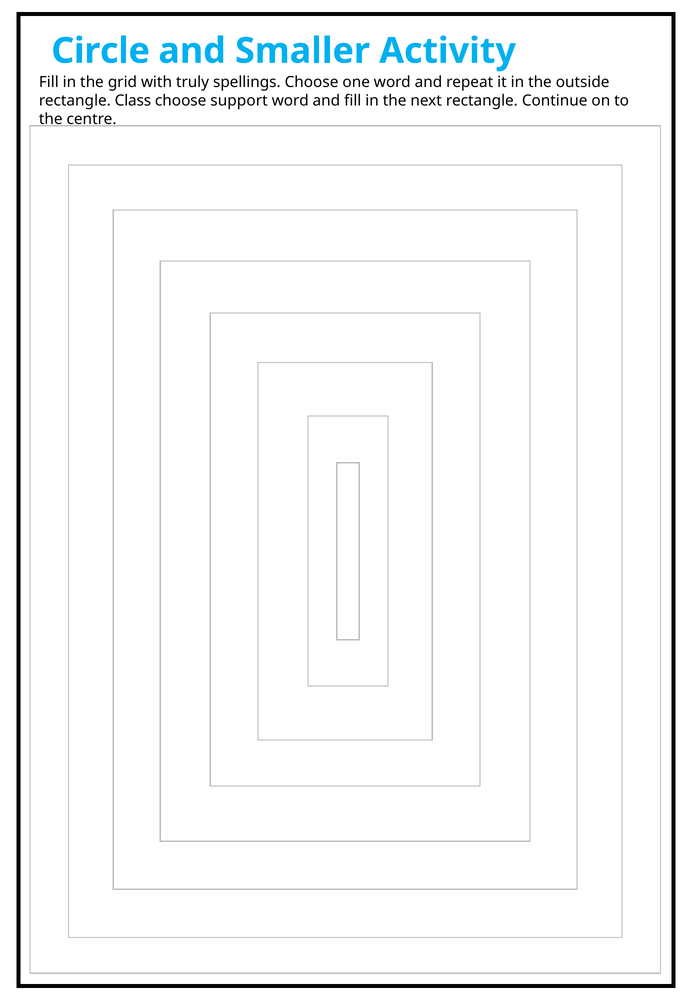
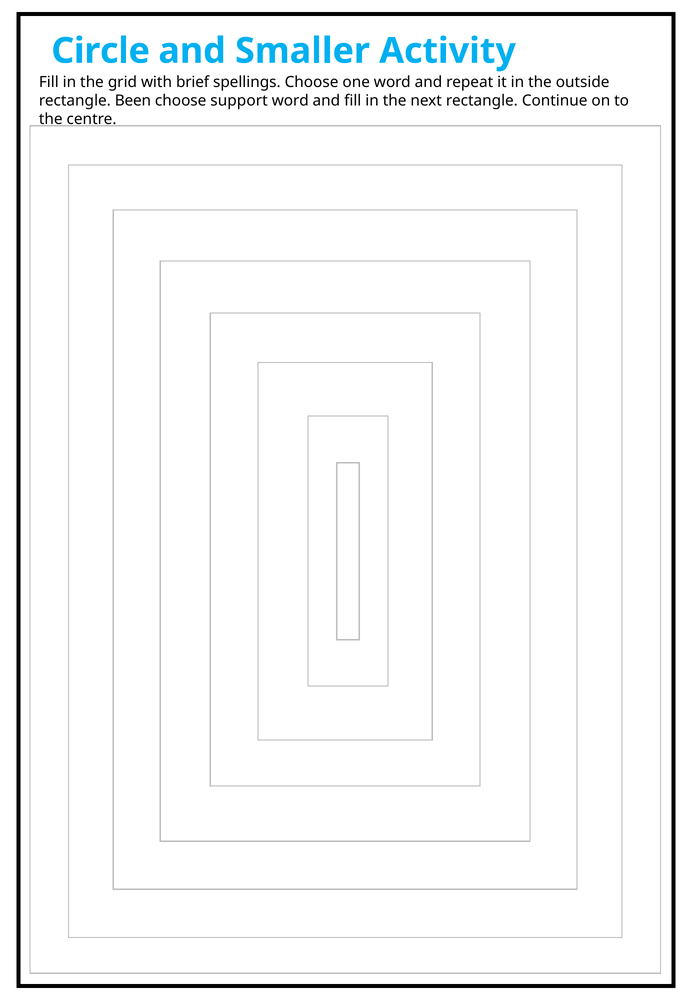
truly: truly -> brief (193, 82)
Class: Class -> Been (133, 101)
